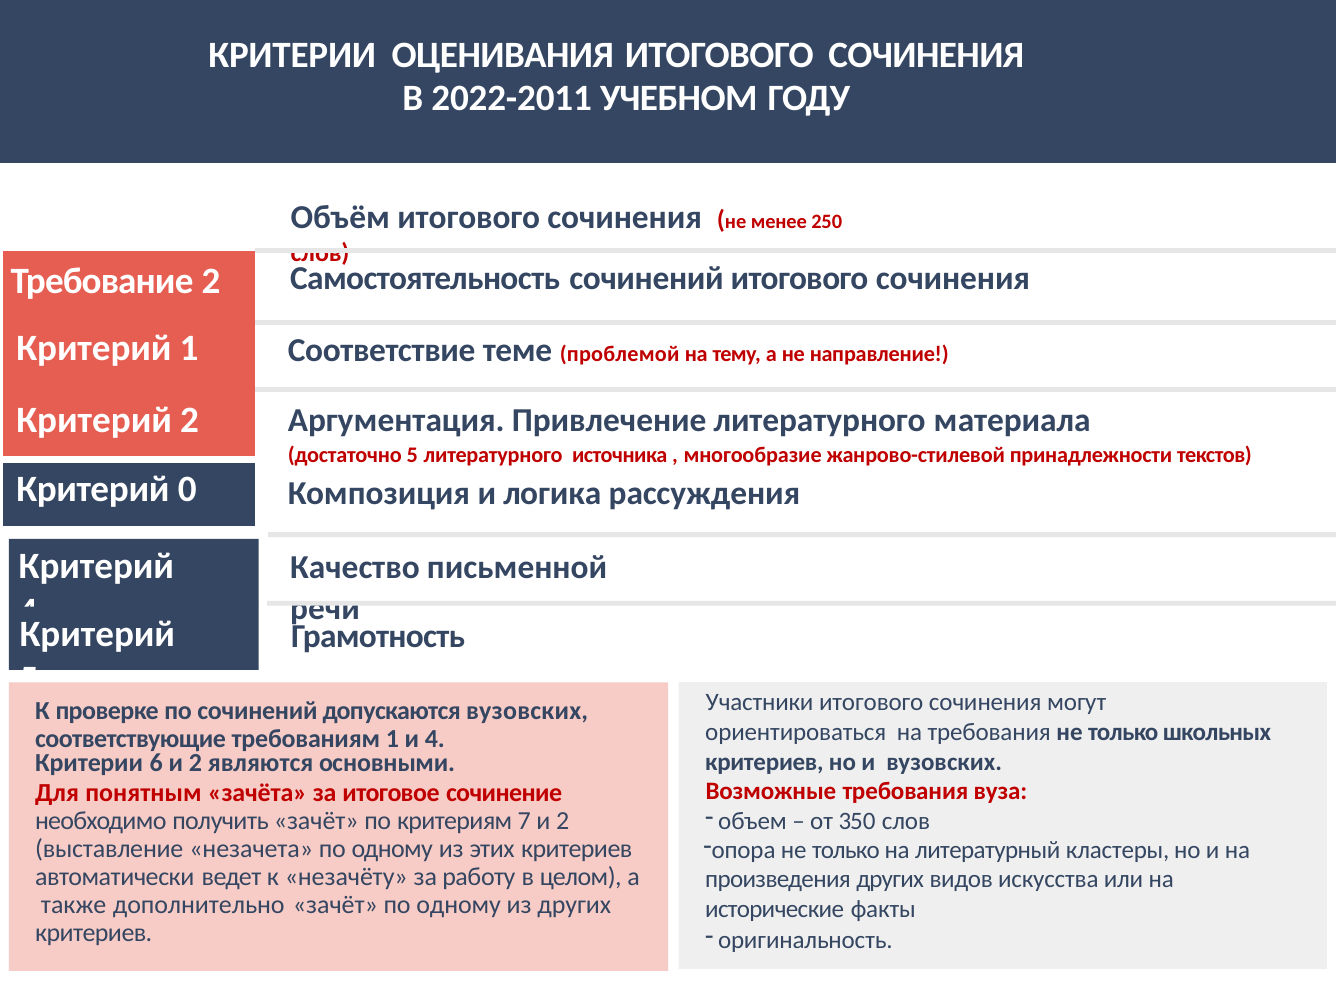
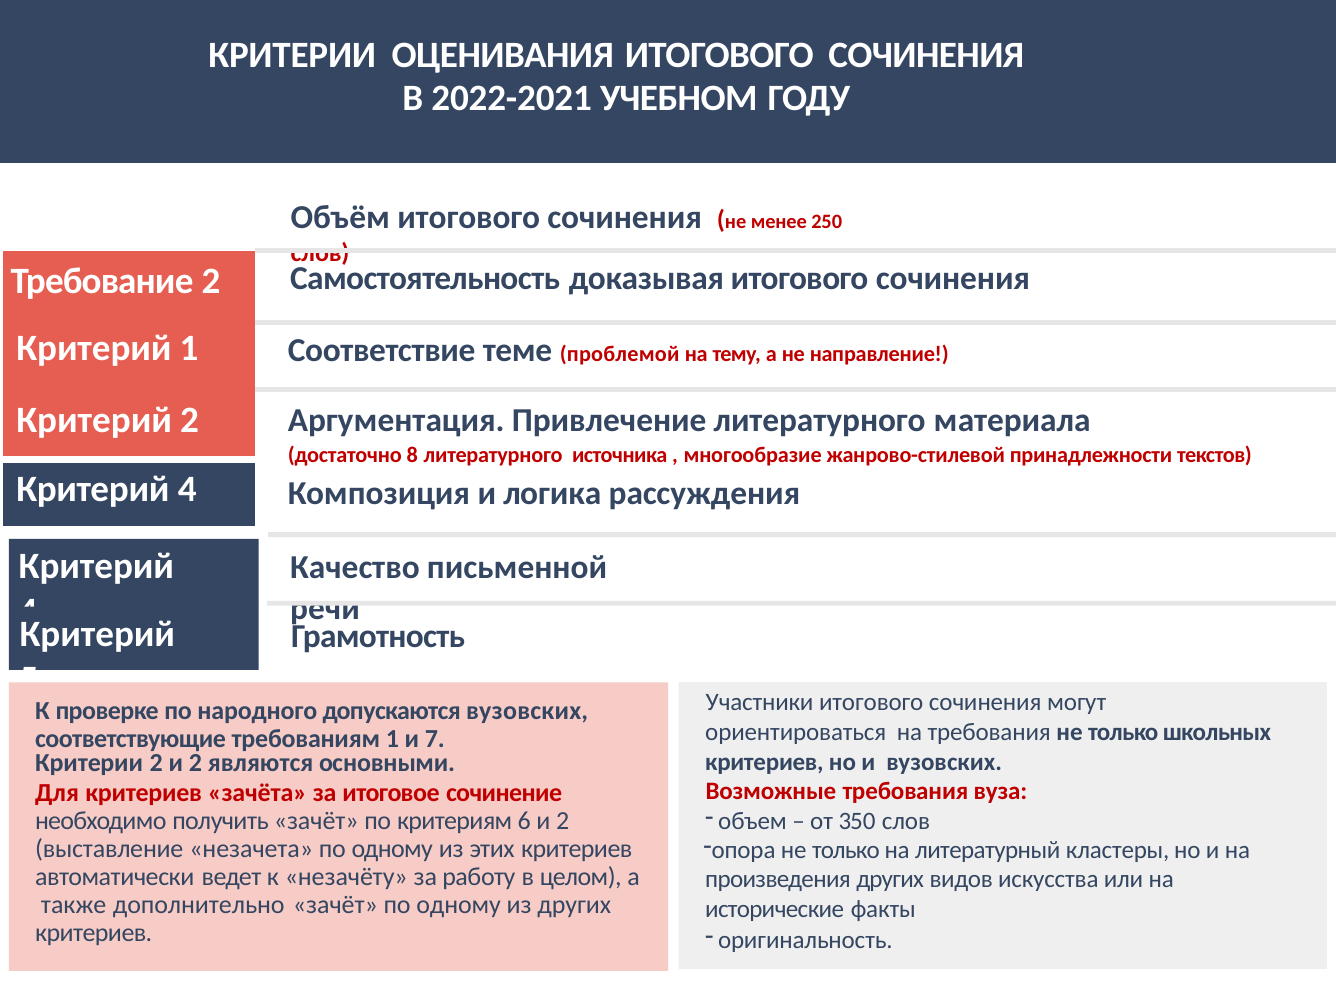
2022-2011: 2022-2011 -> 2022-2021 (512, 98)
Самостоятельность сочинений: сочинений -> доказывая (646, 279)
достаточно 5: 5 -> 8 (412, 455)
0: 0 -> 4 (187, 489)
по сочинений: сочинений -> народного (257, 711)
и 4: 4 -> 7 (435, 739)
Критерии 6: 6 -> 2 (156, 763)
Для понятным: понятным -> критериев (144, 793)
7: 7 -> 6 (524, 821)
